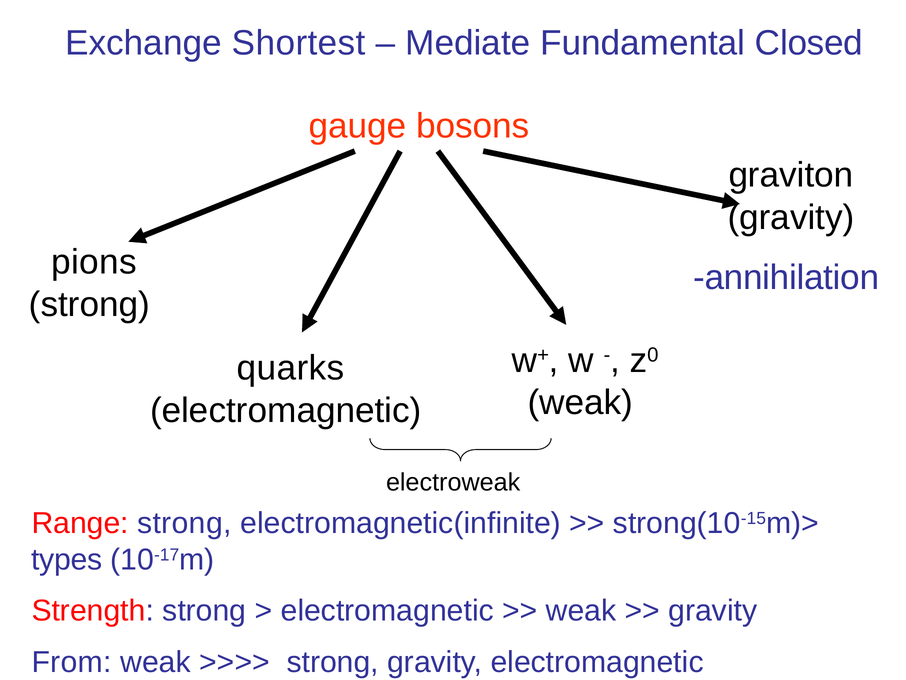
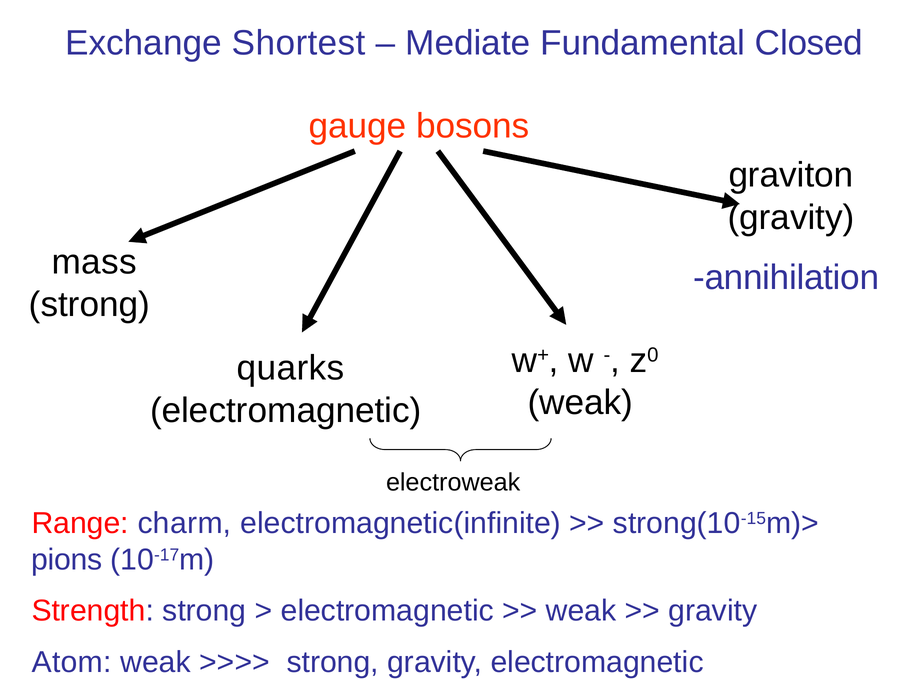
pions: pions -> mass (94, 262)
Range strong: strong -> charm (184, 523)
types: types -> pions (67, 559)
From: From -> Atom (72, 662)
